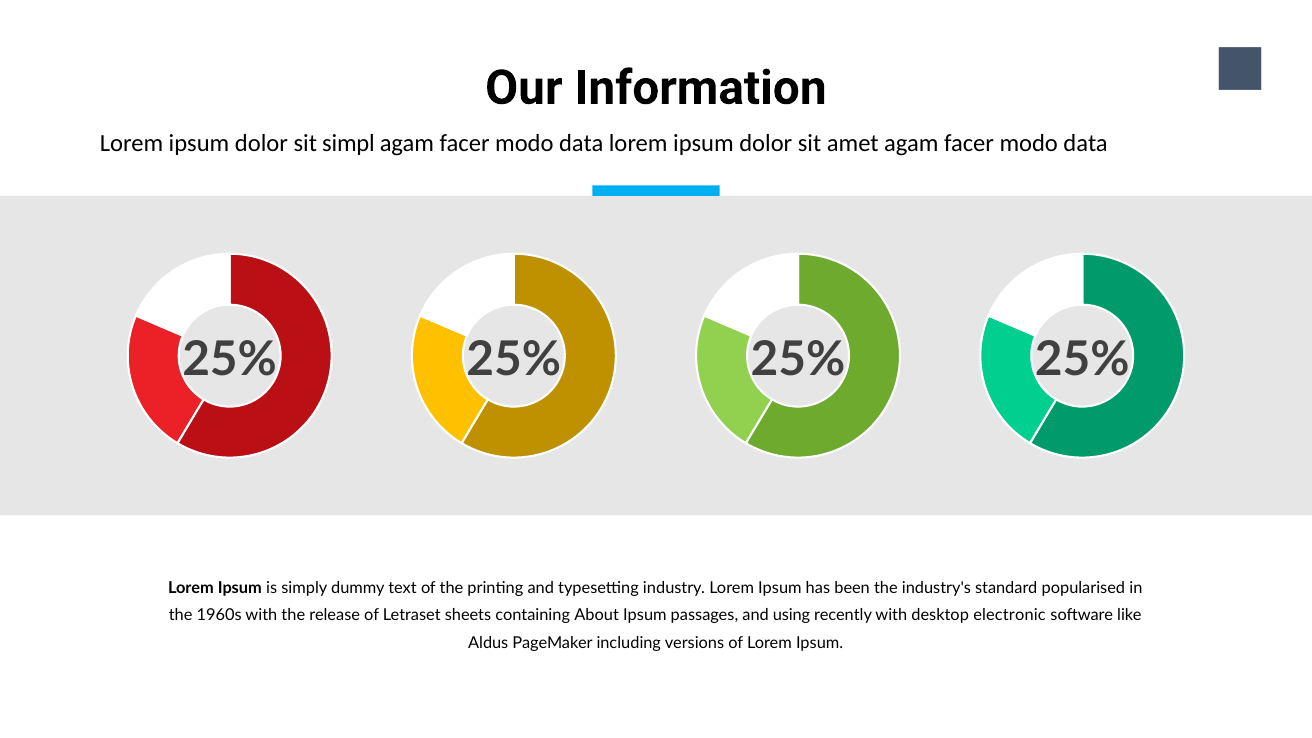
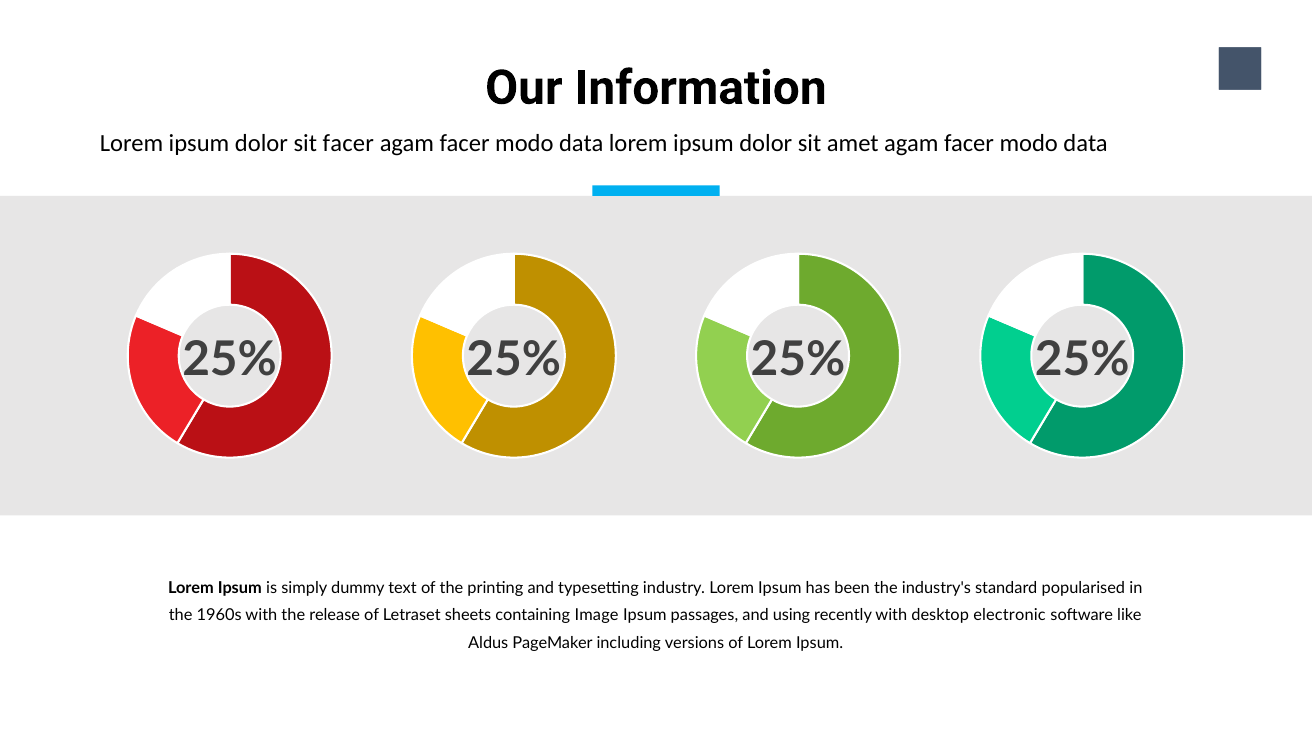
sit simpl: simpl -> facer (348, 143)
About: About -> Image (597, 615)
